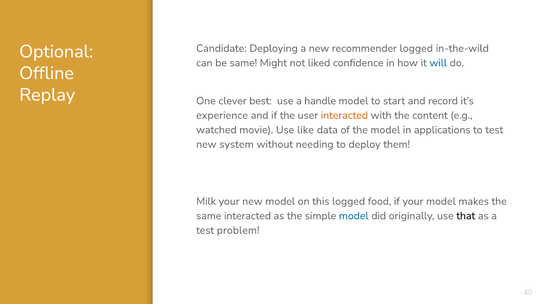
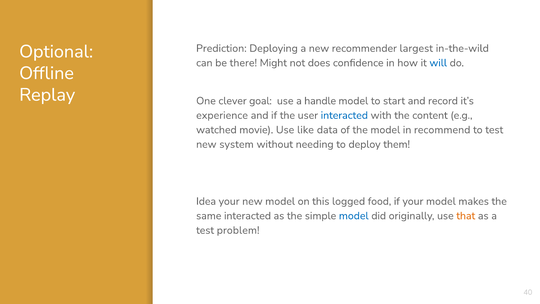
Candidate: Candidate -> Prediction (221, 48)
recommender logged: logged -> largest (416, 48)
be same: same -> there (243, 63)
liked: liked -> does (319, 63)
best: best -> goal (260, 101)
interacted colour: orange -> blue (344, 115)
applications: applications -> recommend (442, 130)
Milk: Milk -> Idea (206, 201)
that colour: black -> orange (466, 216)
